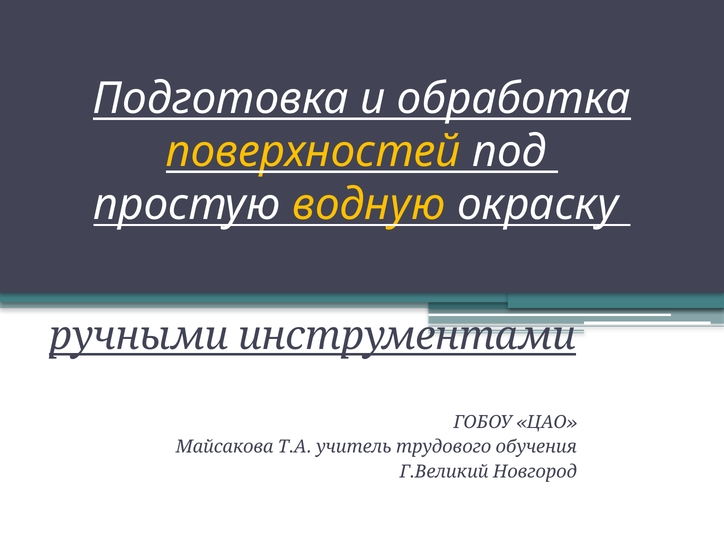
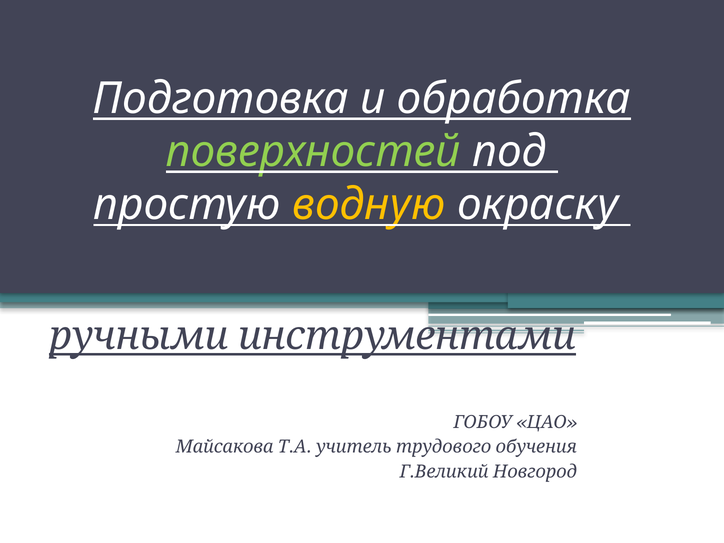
поверхностей colour: yellow -> light green (313, 152)
